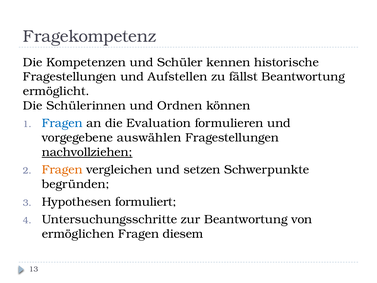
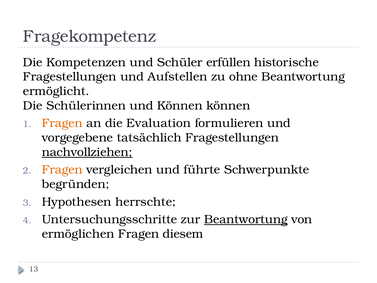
kennen: kennen -> erfüllen (228, 62)
fällst: fällst -> ohne (243, 77)
und Ordnen: Ordnen -> Können (180, 106)
Fragen colour: blue -> orange (62, 123)
auswählen: auswählen -> tatsächlich (149, 138)
setzen: setzen -> führte (202, 170)
formuliert: formuliert -> herrschte (146, 202)
Beantwortung underline: none -> present (246, 219)
